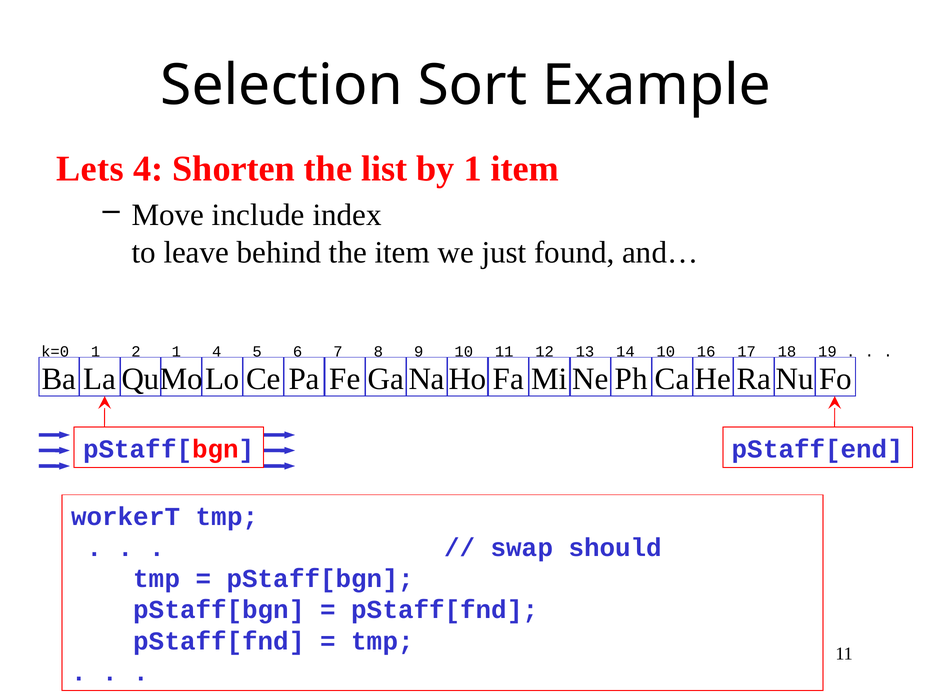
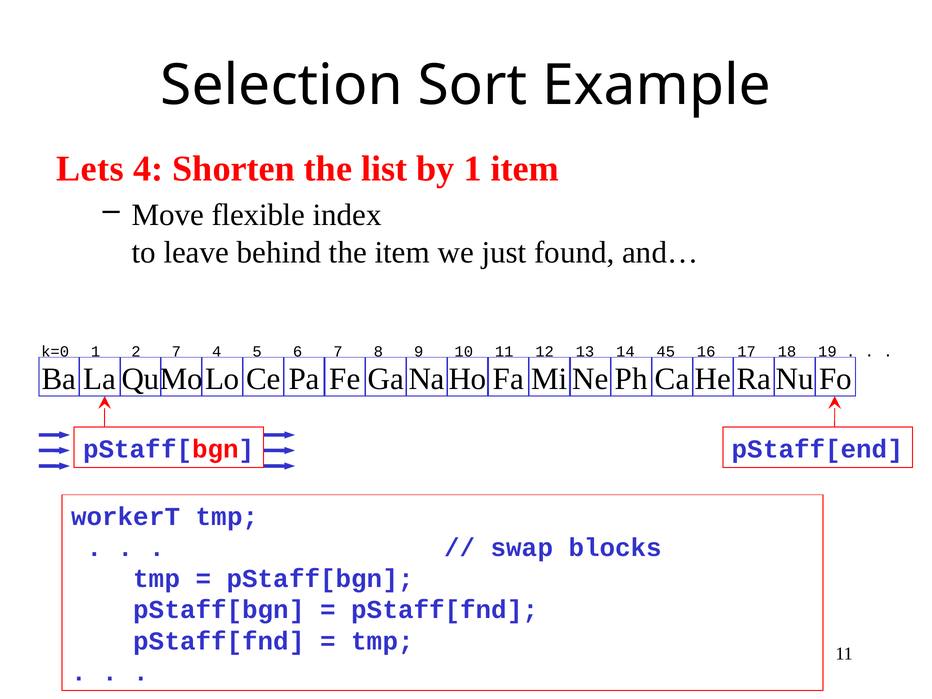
include: include -> flexible (258, 215)
2 1: 1 -> 7 (176, 352)
14 10: 10 -> 45 (666, 352)
should: should -> blocks (615, 548)
